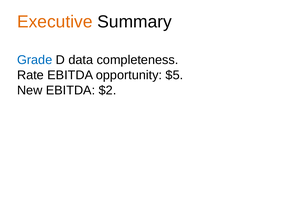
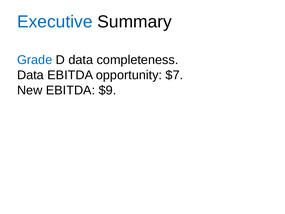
Executive colour: orange -> blue (55, 22)
Rate: Rate -> Data (30, 75)
$5: $5 -> $7 (174, 75)
$2: $2 -> $9 (108, 90)
